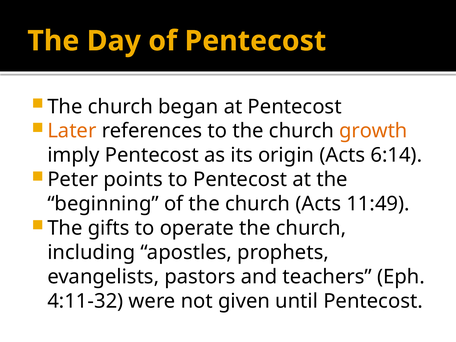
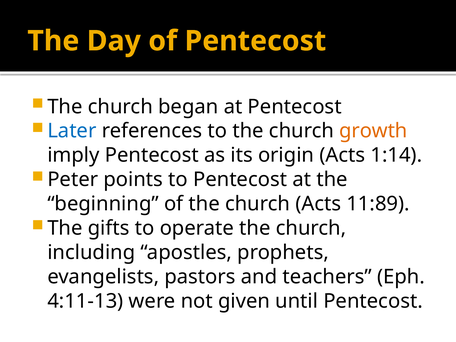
Later colour: orange -> blue (72, 131)
6:14: 6:14 -> 1:14 (396, 155)
11:49: 11:49 -> 11:89 (378, 204)
4:11-32: 4:11-32 -> 4:11-13 (85, 301)
